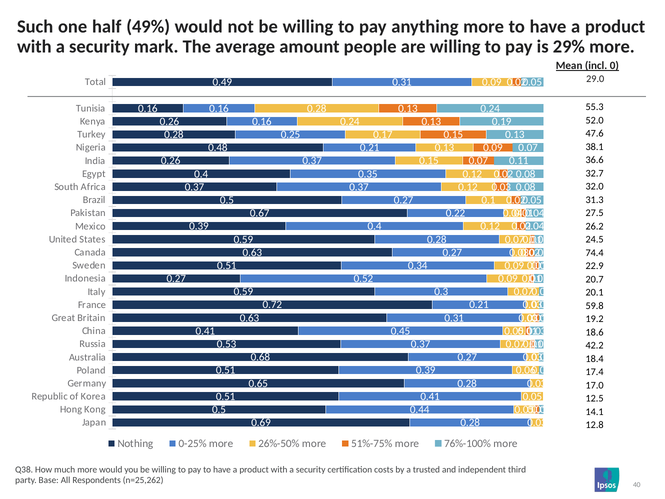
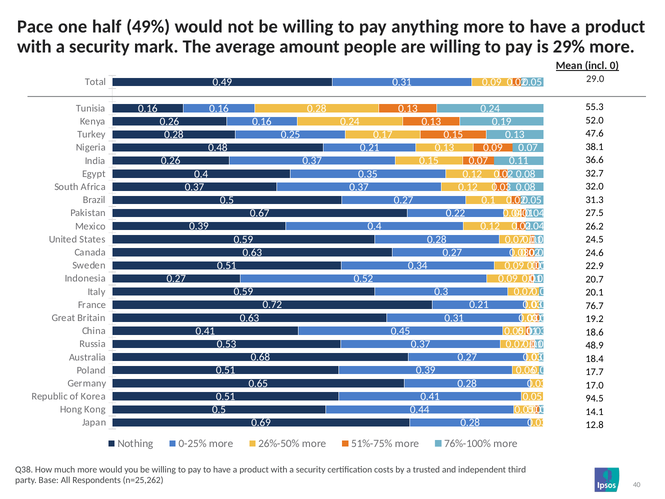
Such: Such -> Pace (35, 26)
74.4: 74.4 -> 24.6 (595, 253)
59.8: 59.8 -> 76.7 (595, 306)
42.2: 42.2 -> 48.9 (595, 345)
17.4: 17.4 -> 17.7 (595, 372)
12.5: 12.5 -> 94.5 (595, 398)
